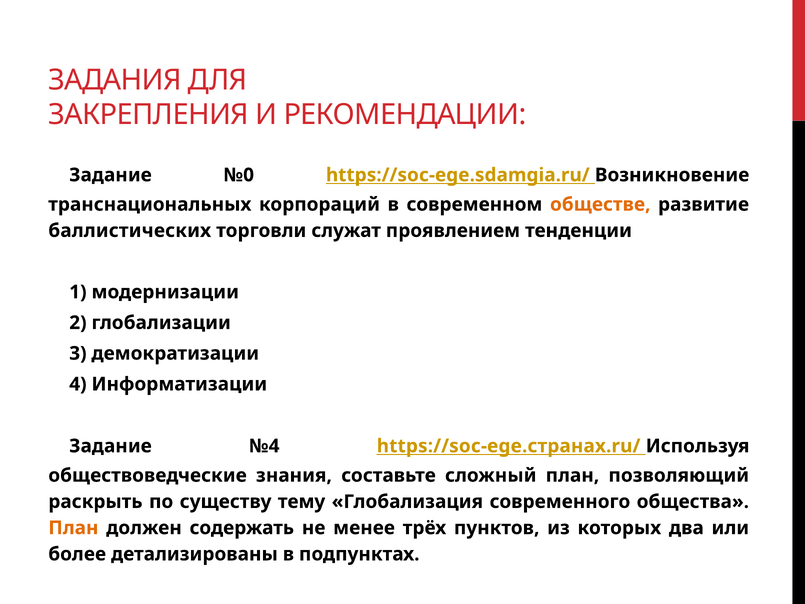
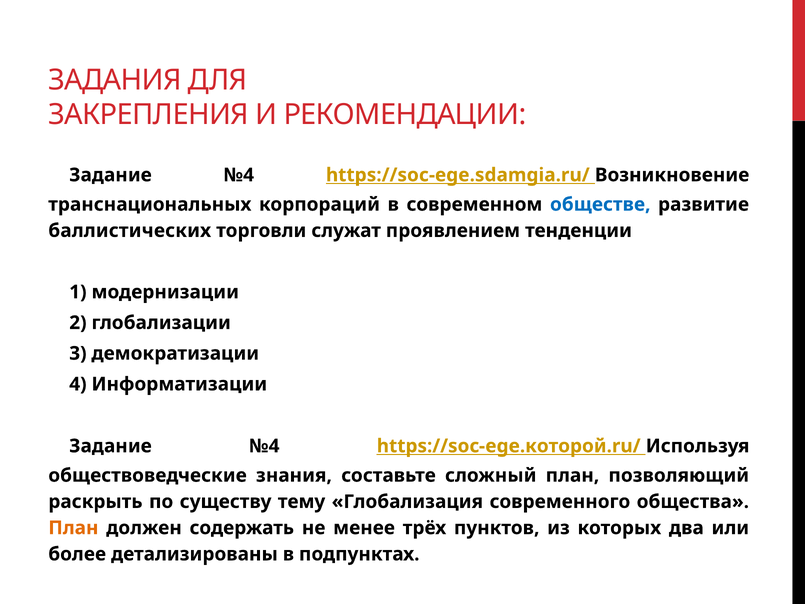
№0: №0 -> №4 (239, 175)
обществе colour: orange -> blue (600, 204)
https://soc-ege.странах.ru/: https://soc-ege.странах.ru/ -> https://soc-ege.которой.ru/ (509, 446)
